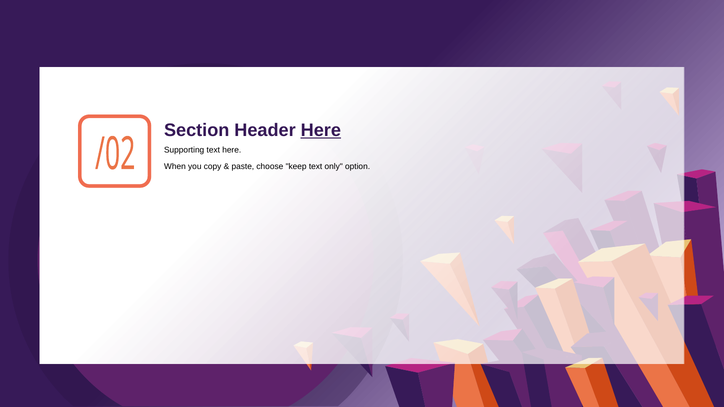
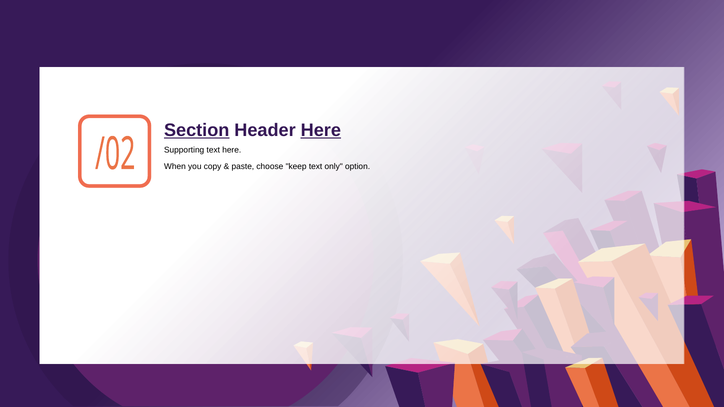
Section underline: none -> present (197, 130)
